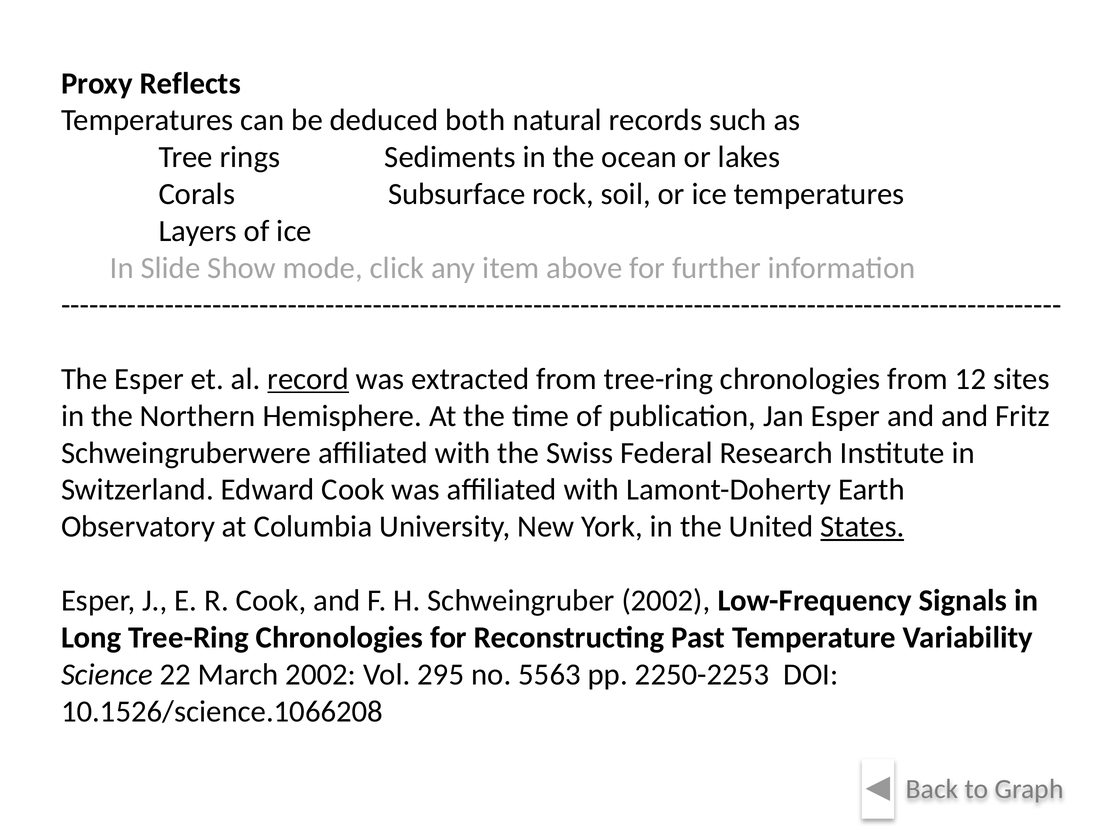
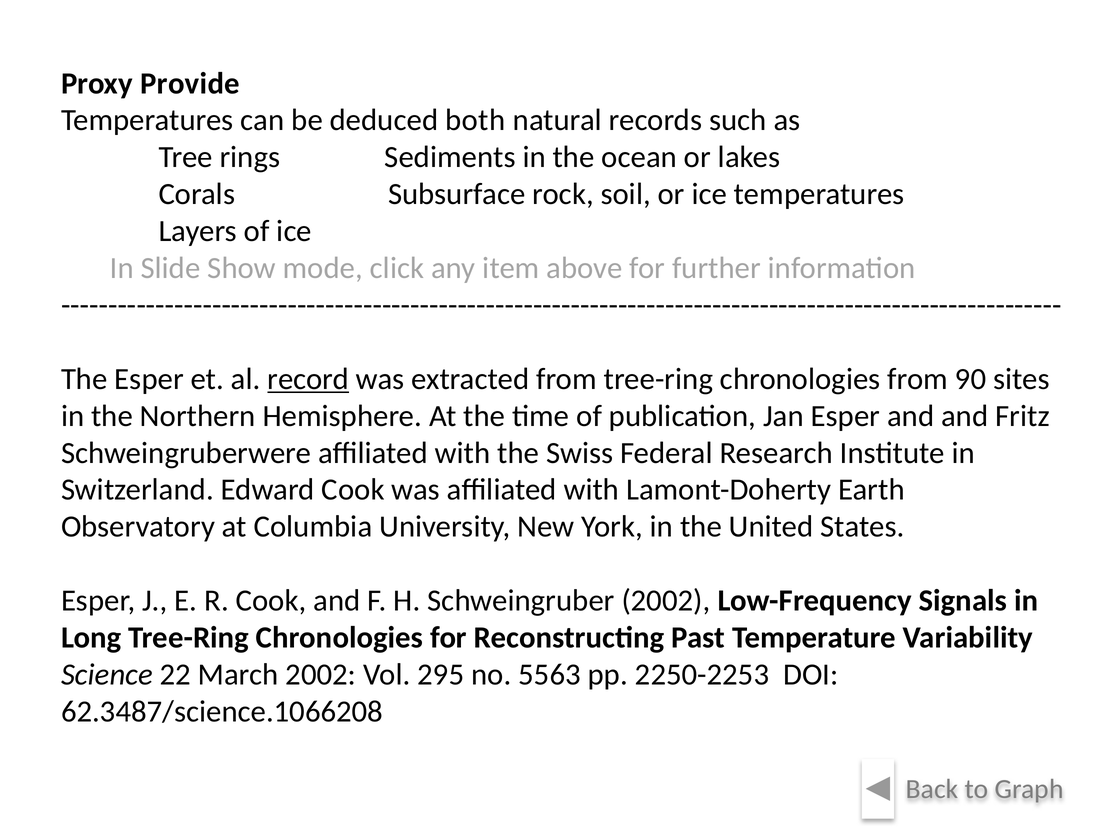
Reflects: Reflects -> Provide (190, 83)
12: 12 -> 90 (971, 379)
States underline: present -> none (862, 527)
10.1526/science.1066208: 10.1526/science.1066208 -> 62.3487/science.1066208 (222, 711)
